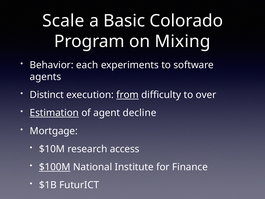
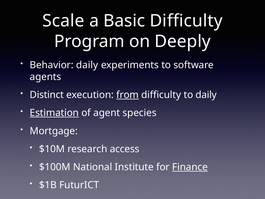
Basic Colorado: Colorado -> Difficulty (186, 21)
Mixing: Mixing -> Deeply (183, 41)
Behavior each: each -> daily (87, 65)
to over: over -> daily (206, 95)
decline: decline -> species (140, 113)
$100M underline: present -> none (55, 167)
Finance underline: none -> present (190, 167)
